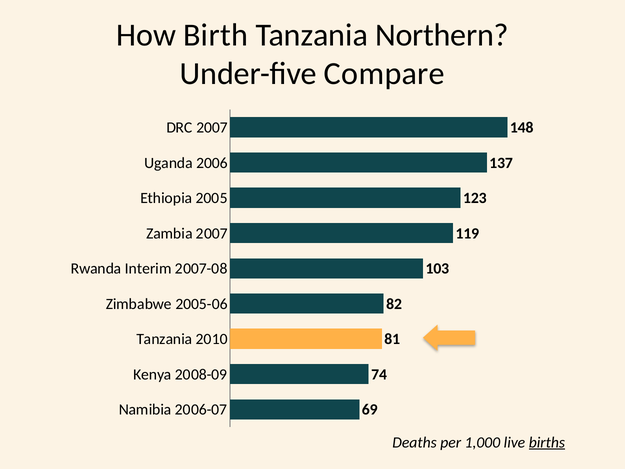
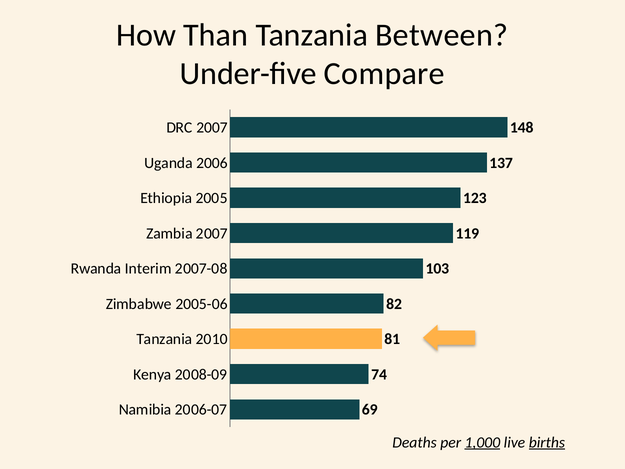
Birth: Birth -> Than (216, 35)
Northern: Northern -> Between (442, 35)
1,000 underline: none -> present (482, 442)
